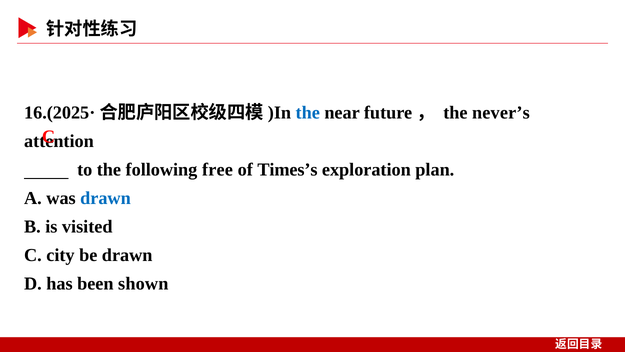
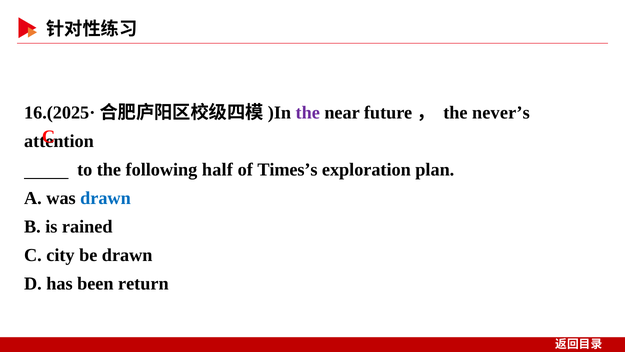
the colour: blue -> purple (308, 113)
free: free -> half (217, 170)
visited: visited -> rained (87, 227)
shown: shown -> return (143, 283)
